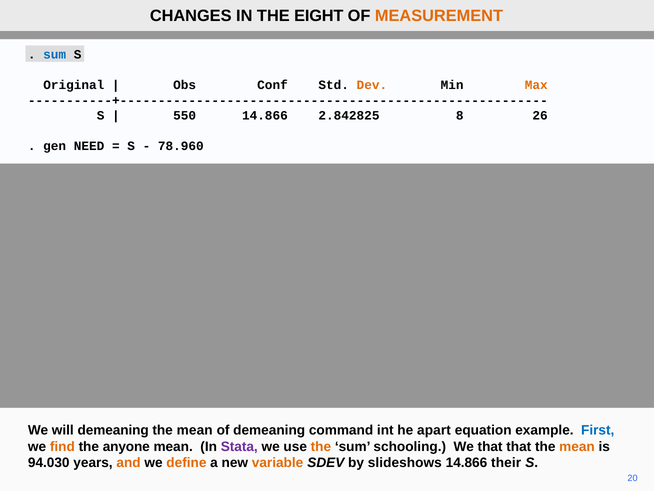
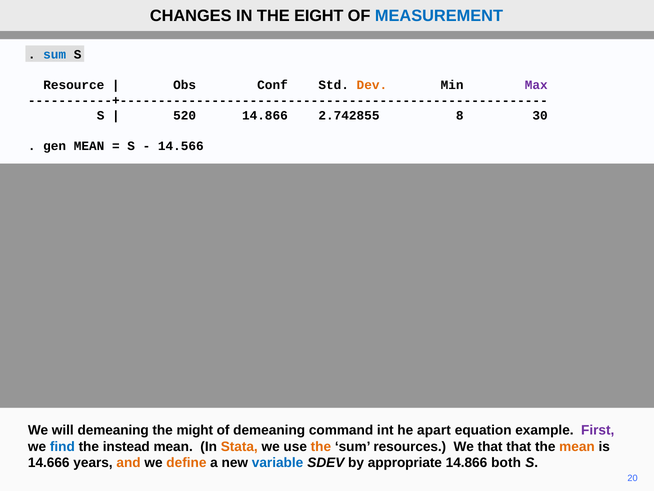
MEASUREMENT colour: orange -> blue (439, 16)
Original: Original -> Resource (74, 85)
Max colour: orange -> purple (536, 85)
550: 550 -> 520 (185, 116)
2.842825: 2.842825 -> 2.742855 (349, 116)
26: 26 -> 30 (540, 116)
gen NEED: NEED -> MEAN (89, 146)
78.960: 78.960 -> 14.566 (181, 146)
mean: mean -> might (195, 430)
First colour: blue -> purple (598, 430)
find colour: orange -> blue (62, 446)
anyone: anyone -> instead (126, 446)
Stata colour: purple -> orange (239, 446)
schooling: schooling -> resources (410, 446)
94.030: 94.030 -> 14.666 (49, 462)
variable colour: orange -> blue (278, 462)
slideshows: slideshows -> appropriate (405, 462)
their: their -> both (506, 462)
